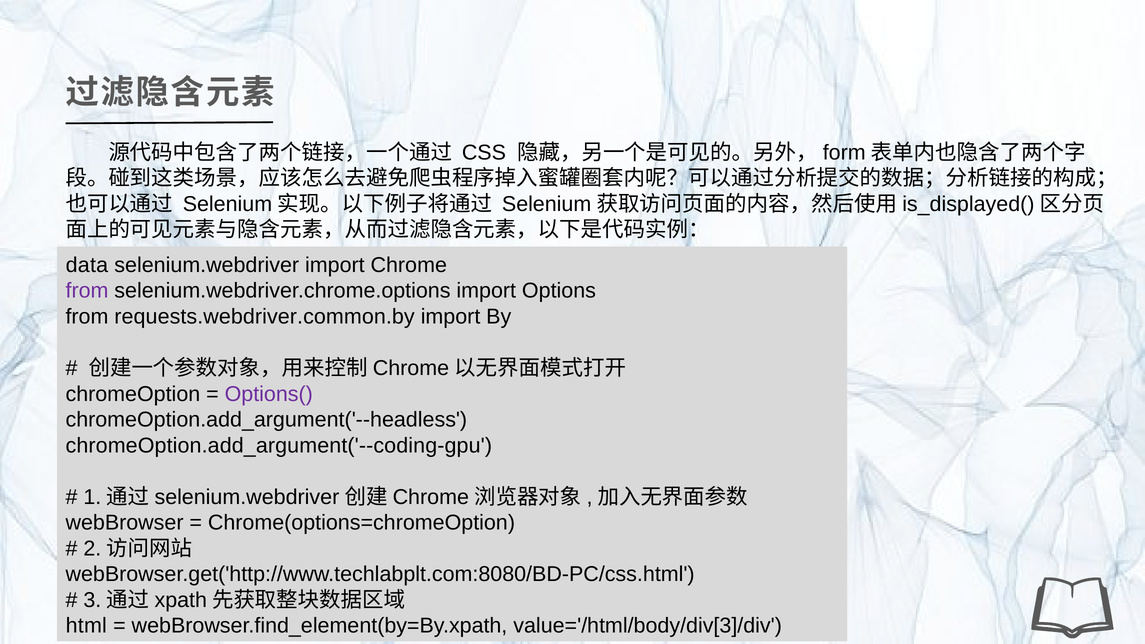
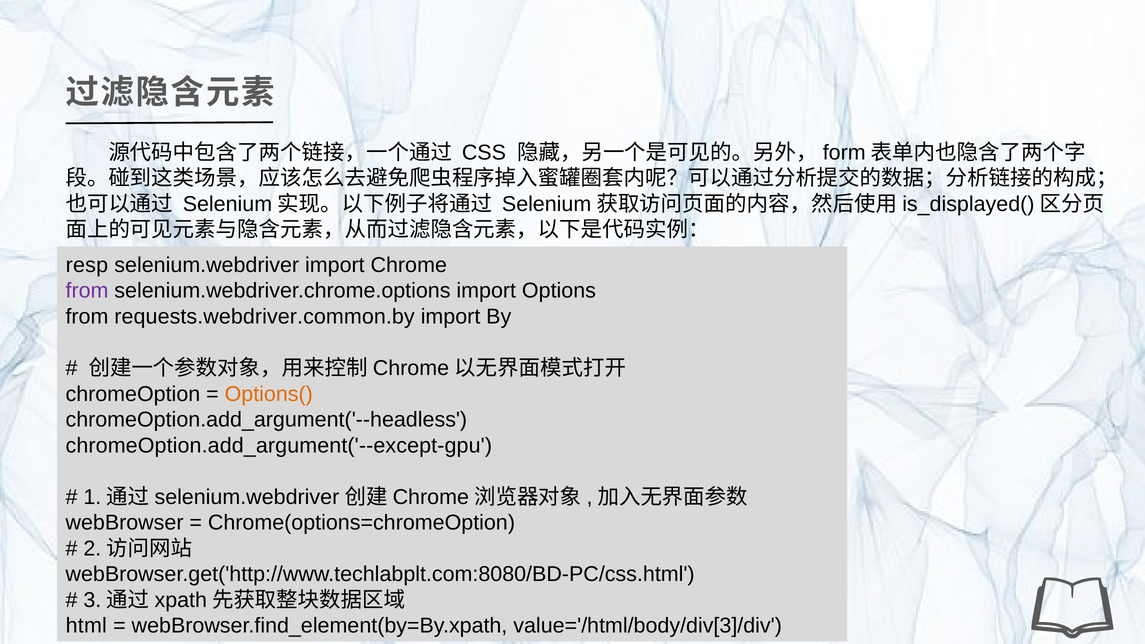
data: data -> resp (87, 265)
Options( colour: purple -> orange (269, 394)
chromeOption.add_argument('--coding-gpu: chromeOption.add_argument('--coding-gpu -> chromeOption.add_argument('--except-gpu (279, 446)
